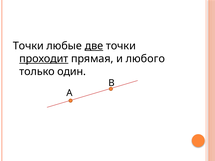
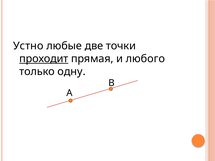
Точки: Точки -> Устно (28, 46)
две underline: present -> none (94, 46)
один: один -> одну (72, 72)
